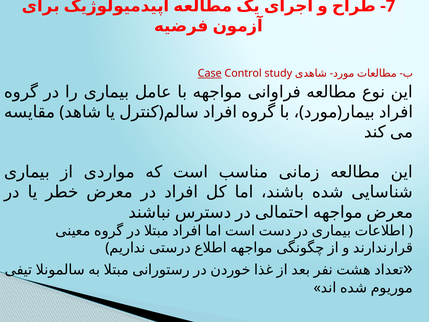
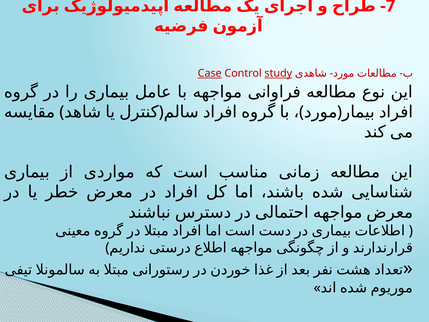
study underline: none -> present (278, 73)
